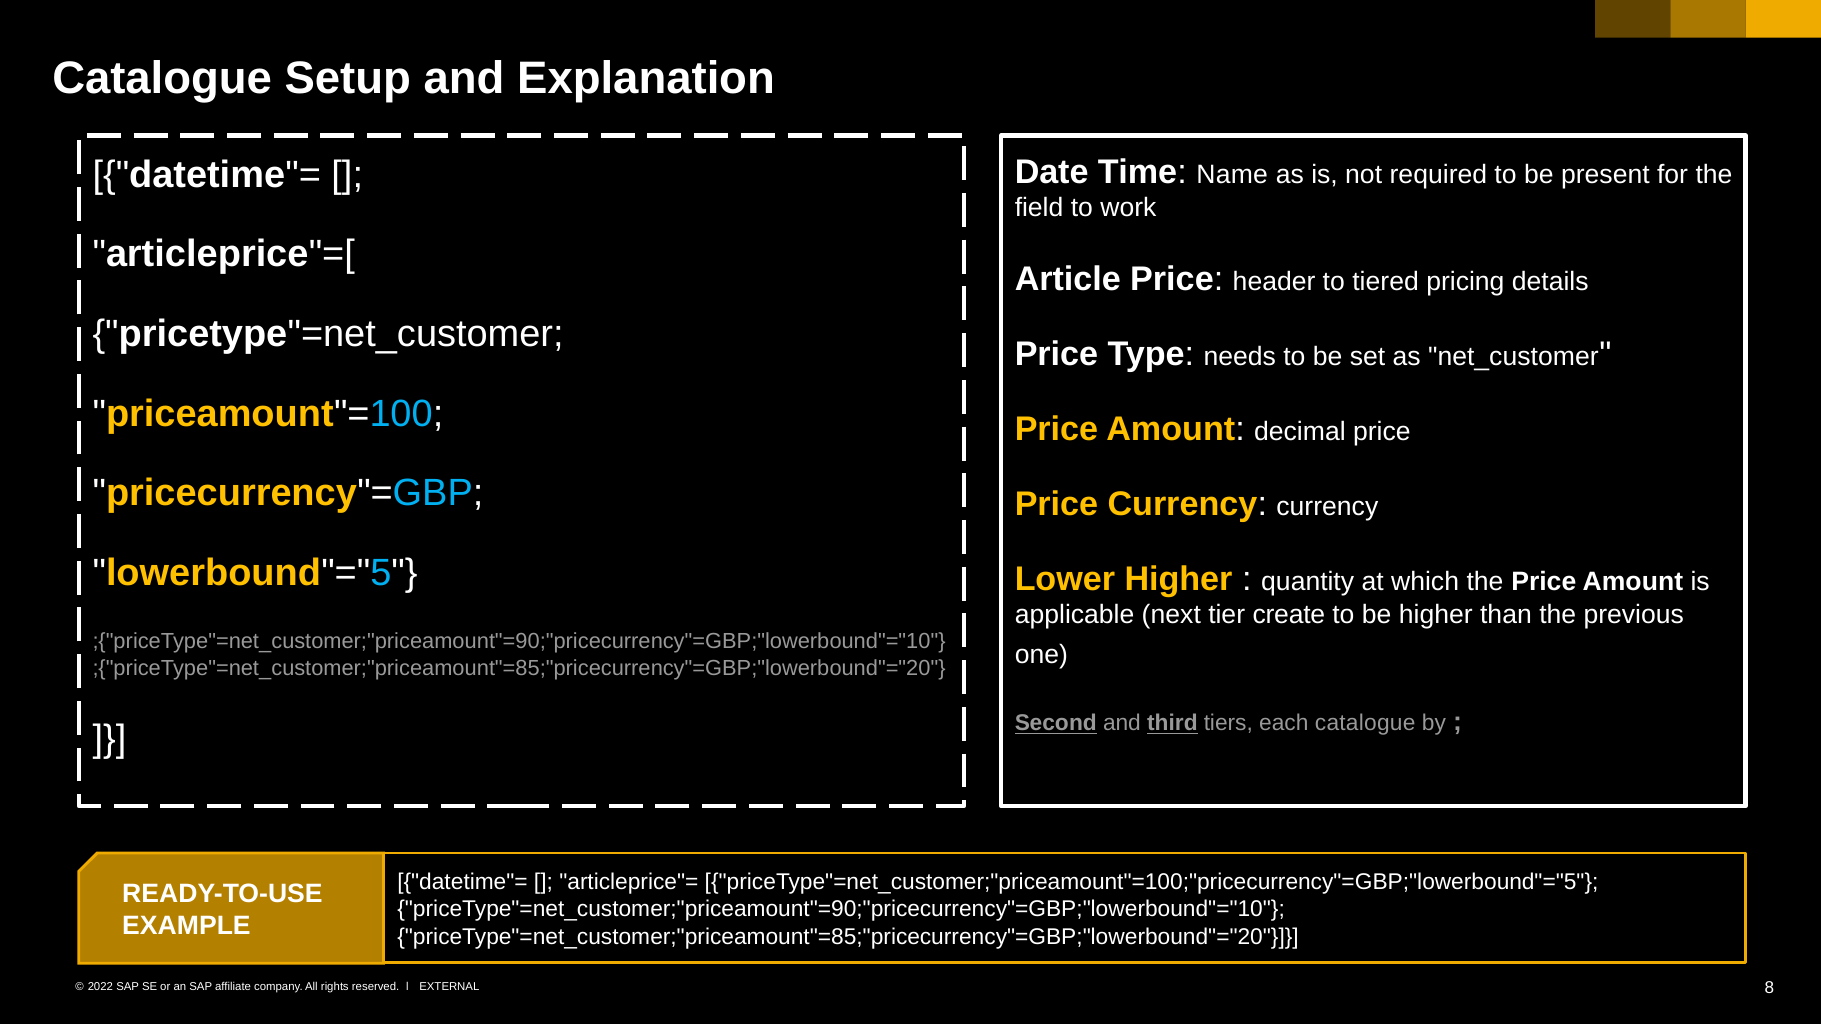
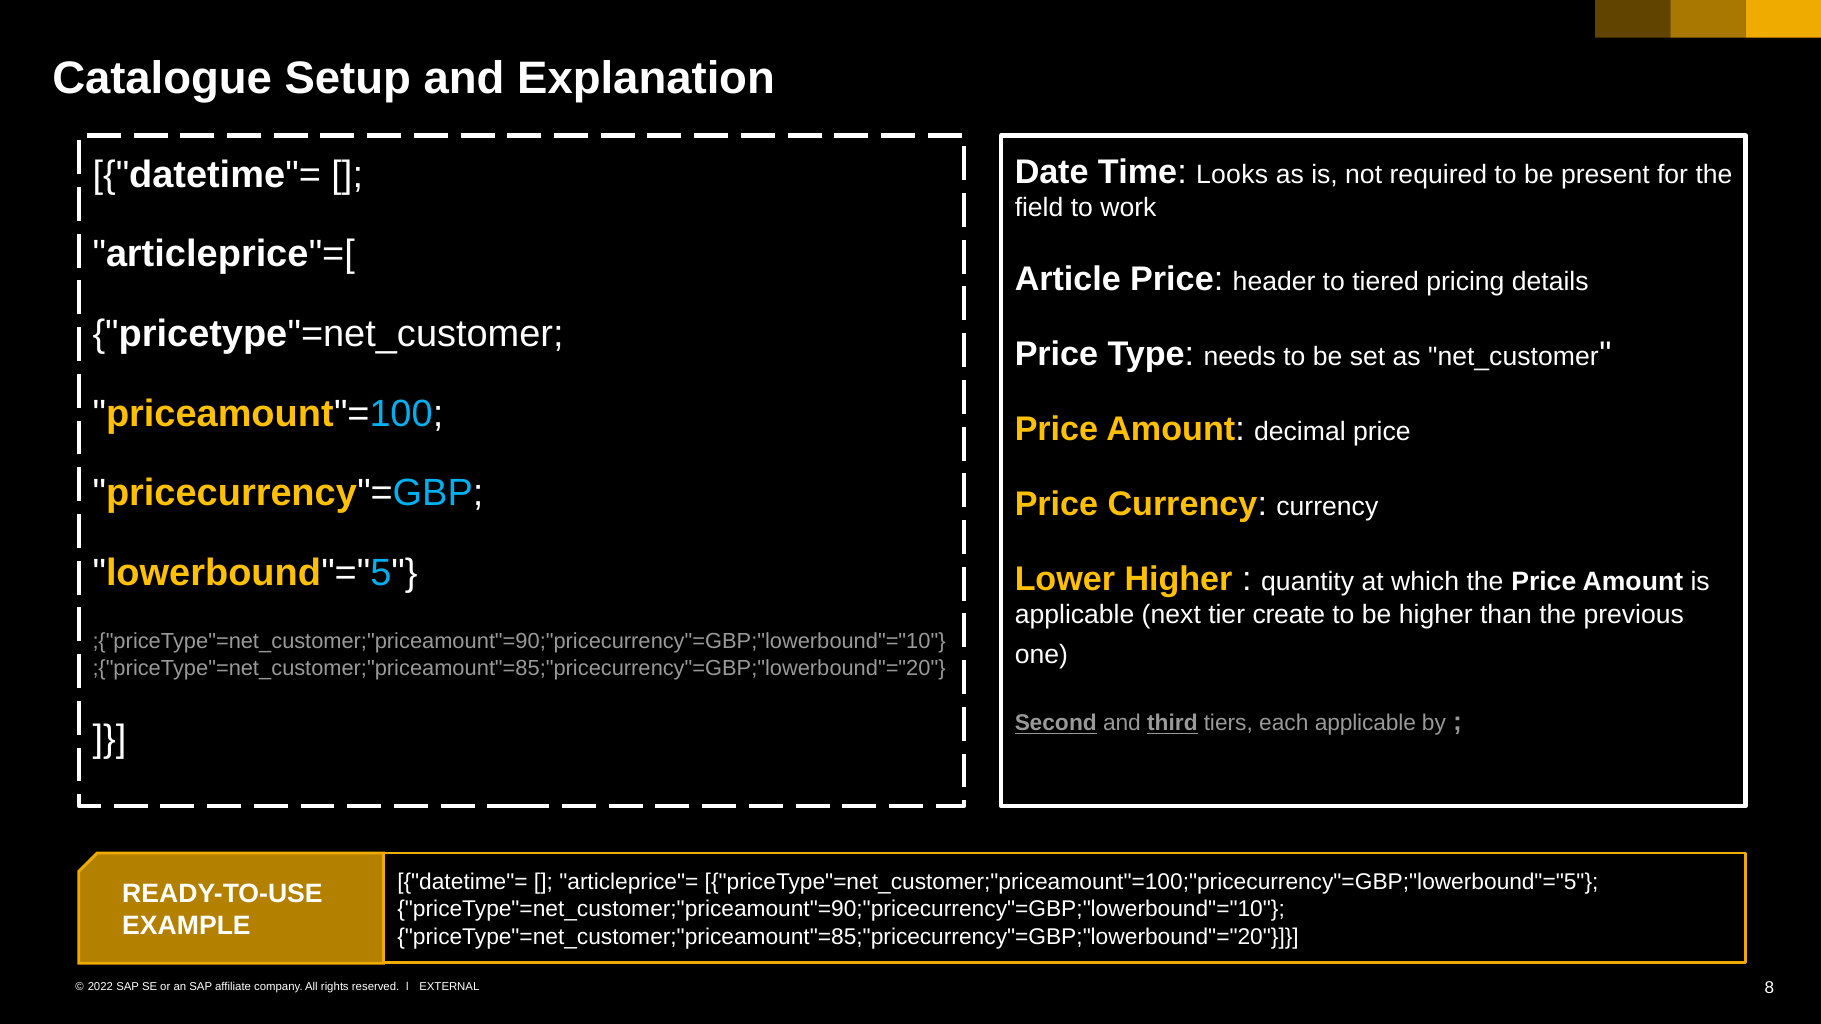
Name: Name -> Looks (1232, 174)
each catalogue: catalogue -> applicable (1365, 723)
